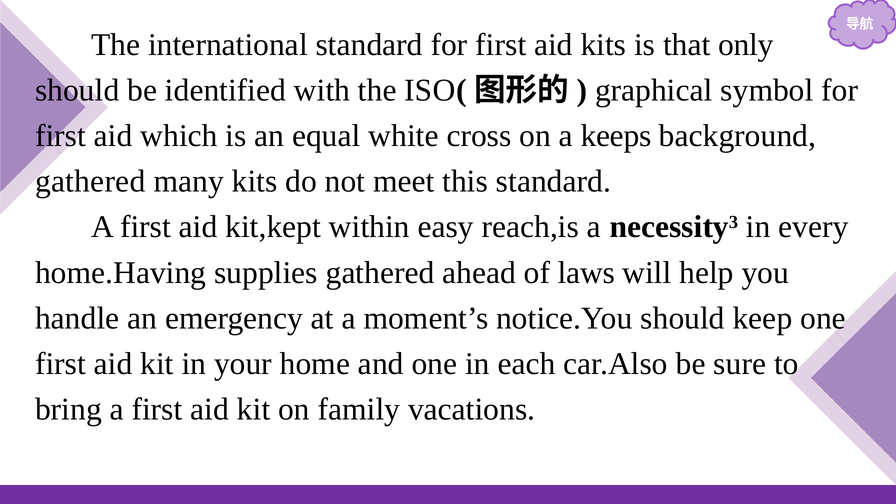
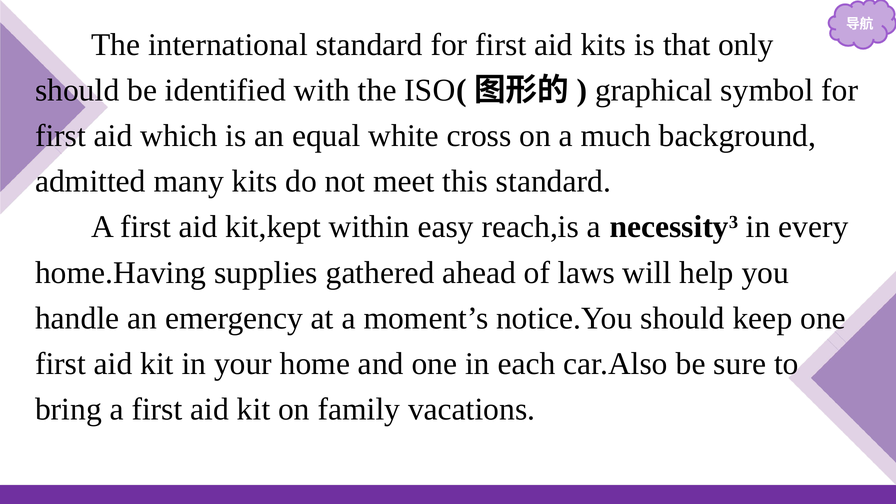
keeps: keeps -> much (616, 136)
gathered: gathered -> admitted (90, 182)
